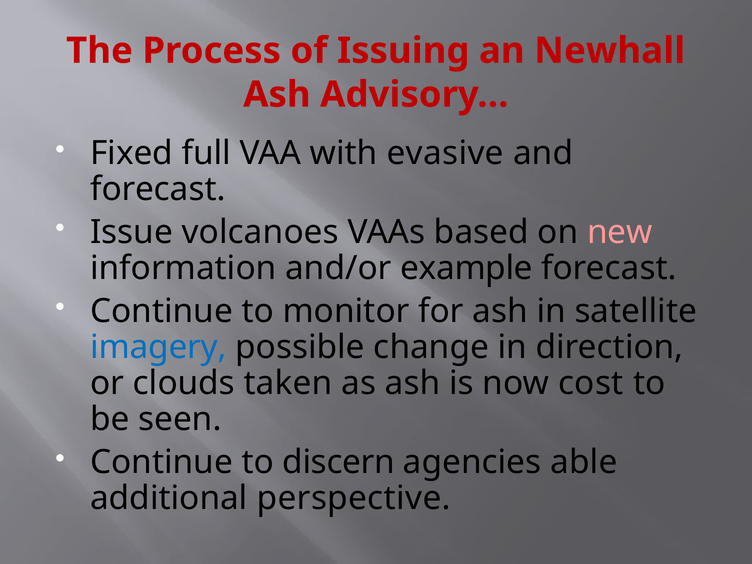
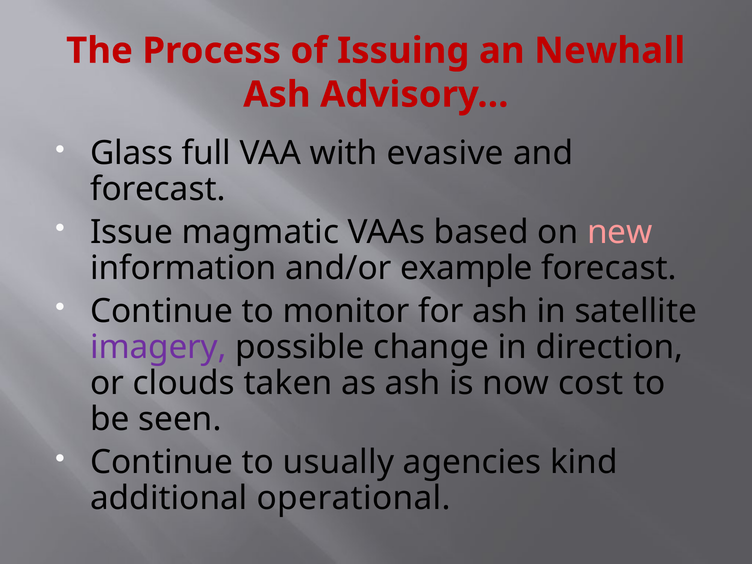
Fixed: Fixed -> Glass (132, 153)
volcanoes: volcanoes -> magmatic (260, 232)
imagery colour: blue -> purple (158, 347)
discern: discern -> usually (338, 462)
able: able -> kind (584, 462)
perspective: perspective -> operational (354, 498)
